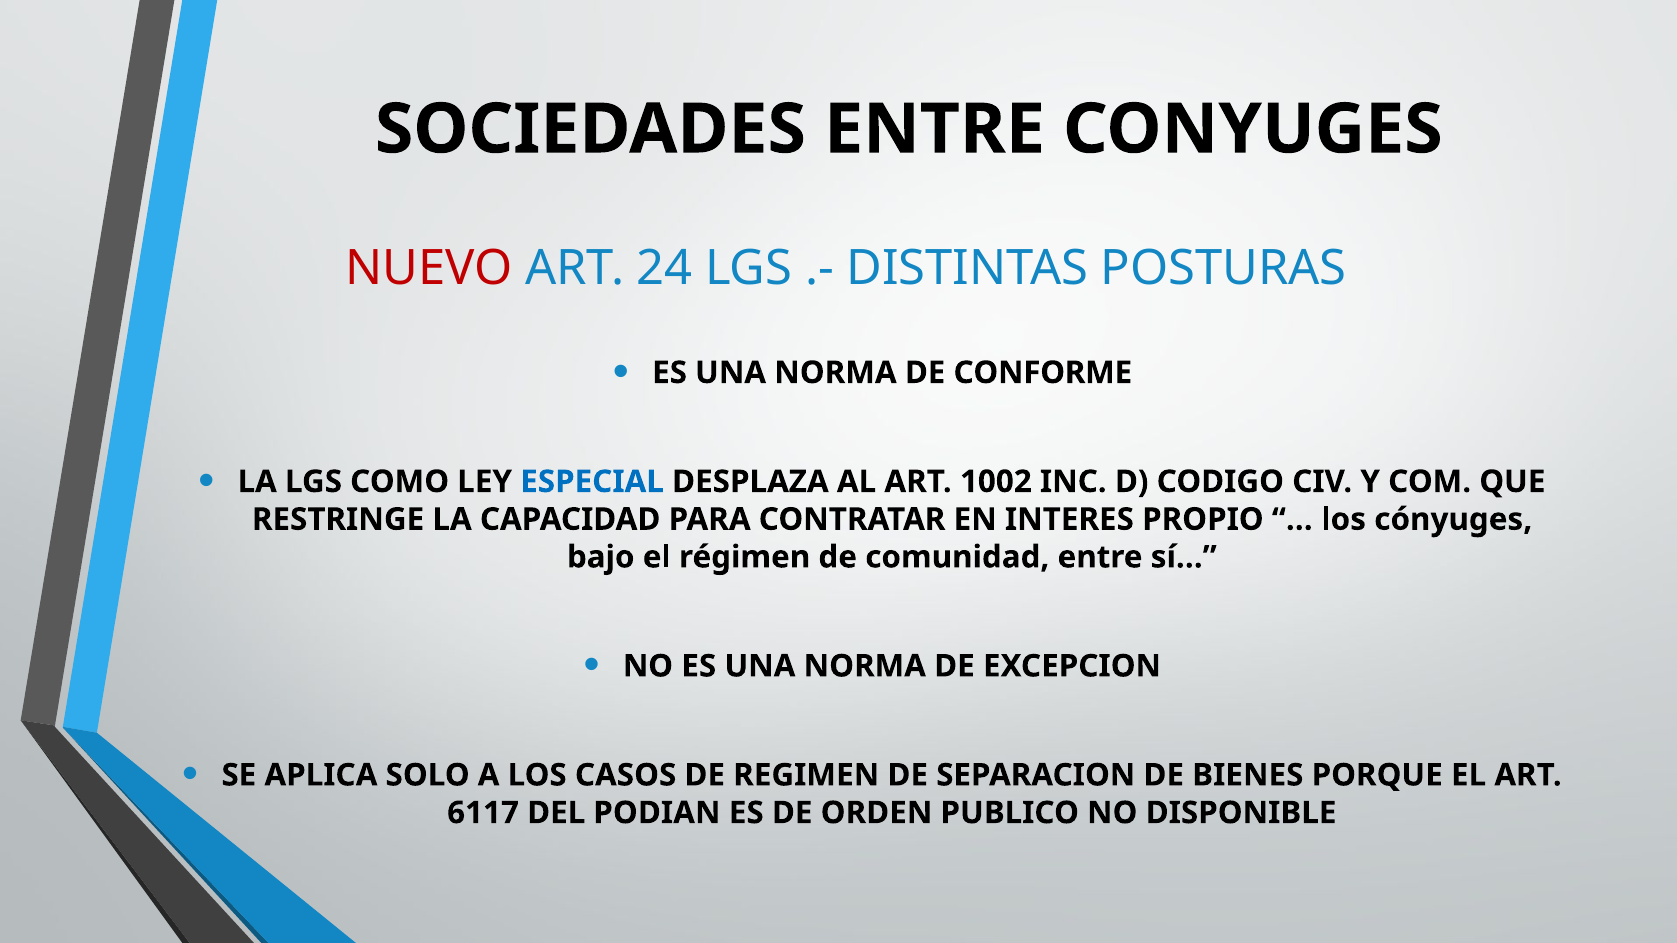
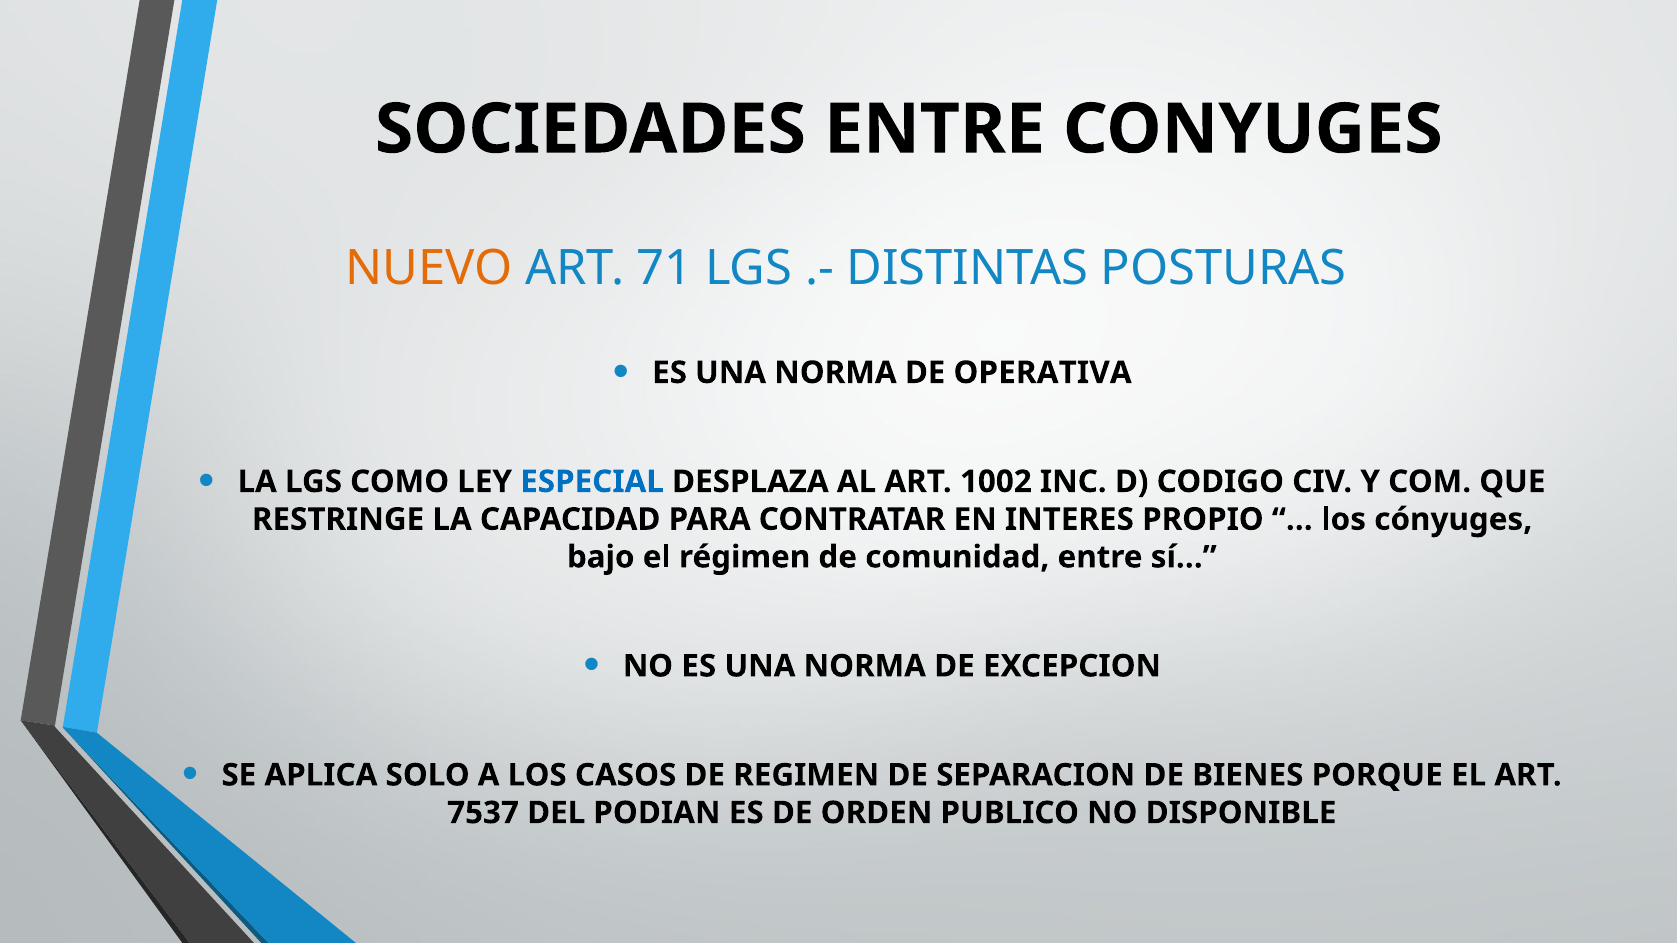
NUEVO colour: red -> orange (429, 269)
24: 24 -> 71 (665, 269)
CONFORME: CONFORME -> OPERATIVA (1043, 373)
6117: 6117 -> 7537 (483, 813)
